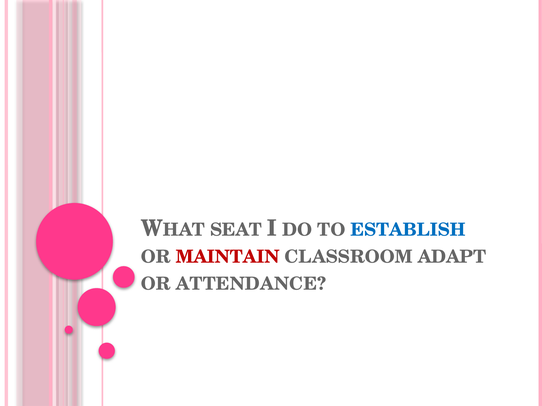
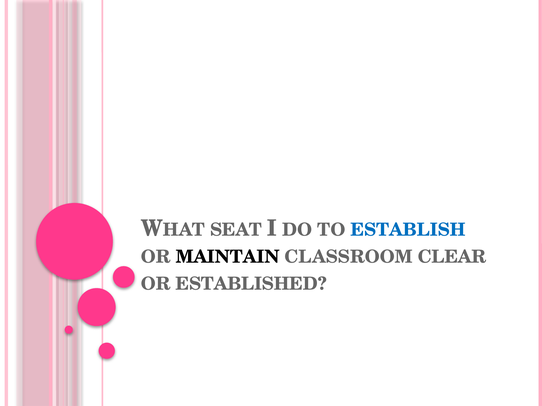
MAINTAIN colour: red -> black (228, 257)
ADAPT: ADAPT -> CLEAR (452, 257)
ATTENDANCE: ATTENDANCE -> ESTABLISHED (251, 284)
